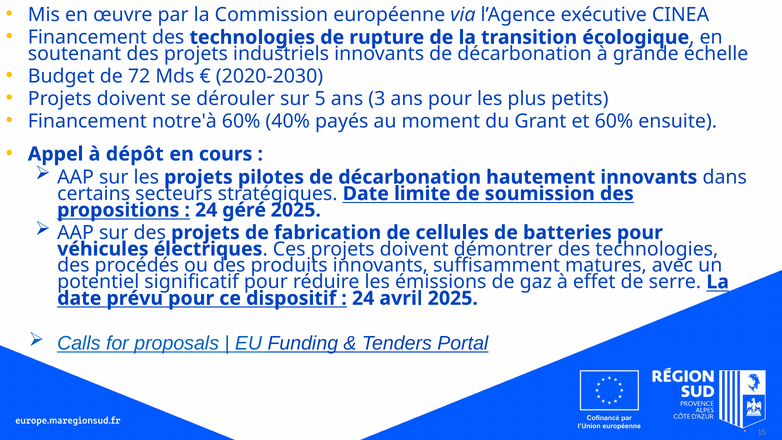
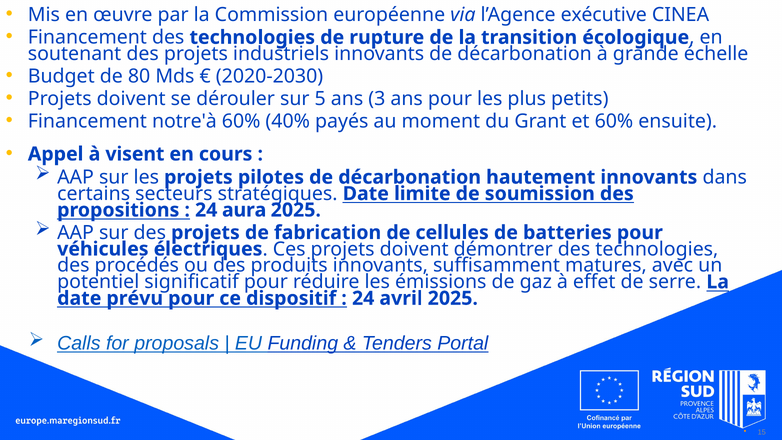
72: 72 -> 80 (139, 76)
dépôt: dépôt -> visent (135, 154)
géré: géré -> aura (244, 210)
